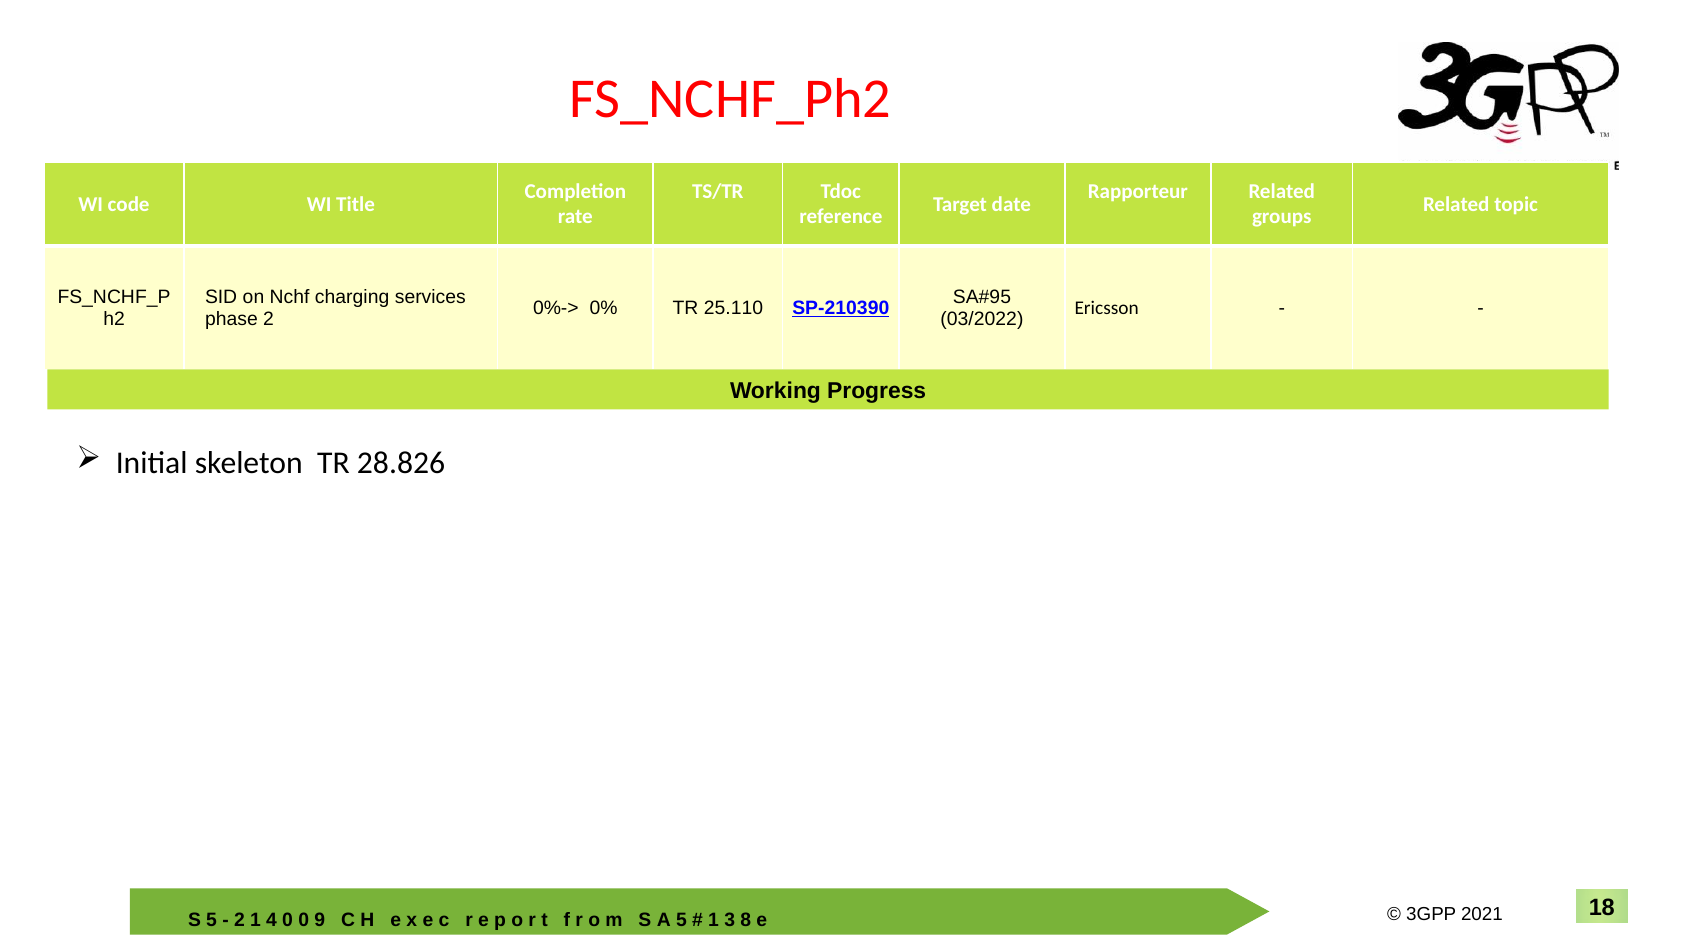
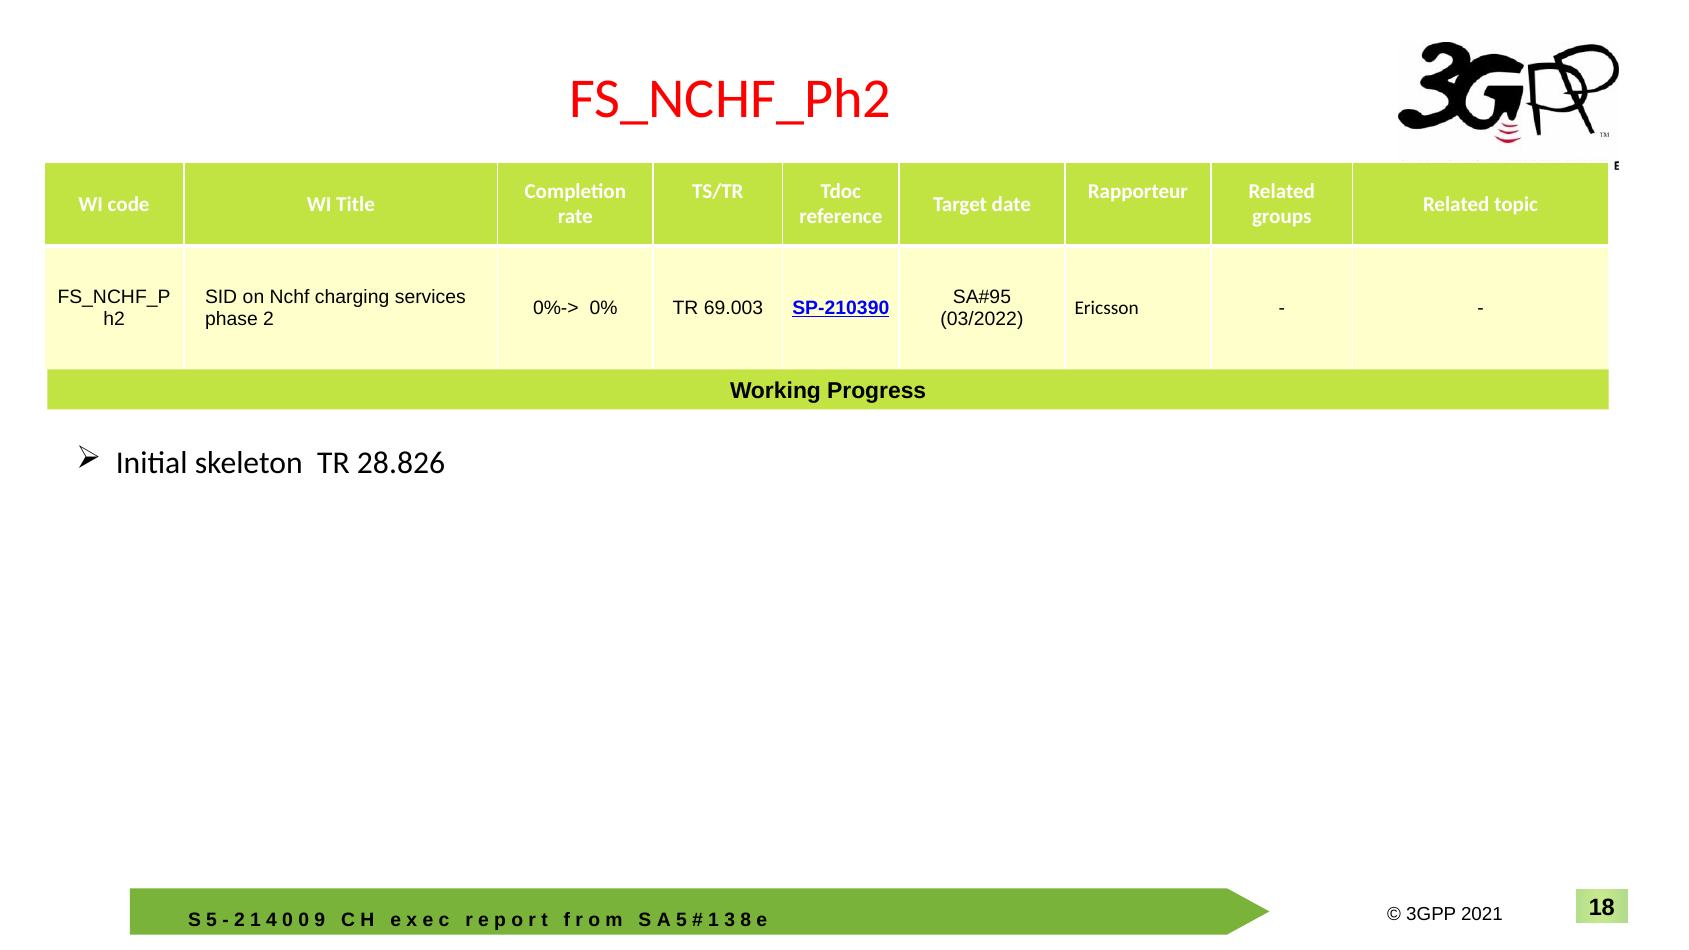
25.110: 25.110 -> 69.003 (733, 308)
